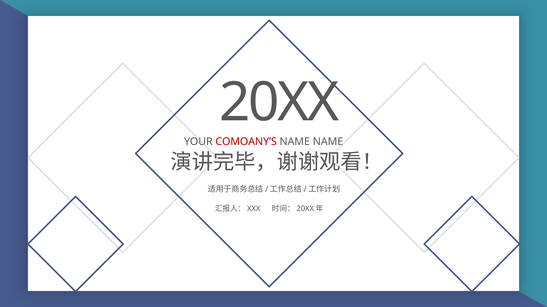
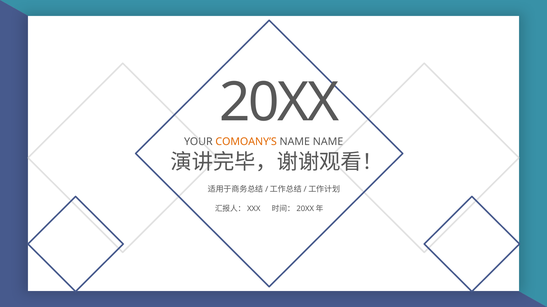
COMOANY’S colour: red -> orange (246, 142)
